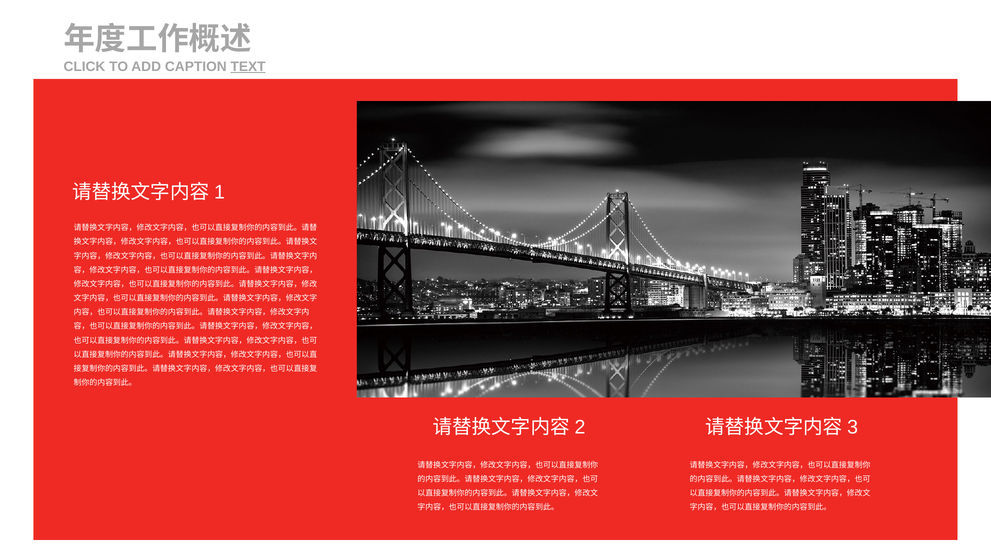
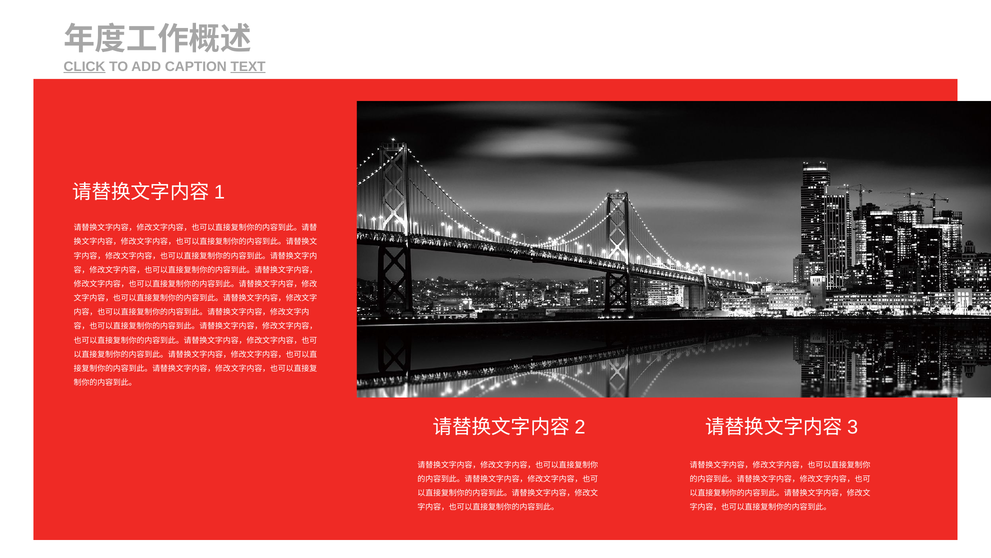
CLICK underline: none -> present (84, 67)
